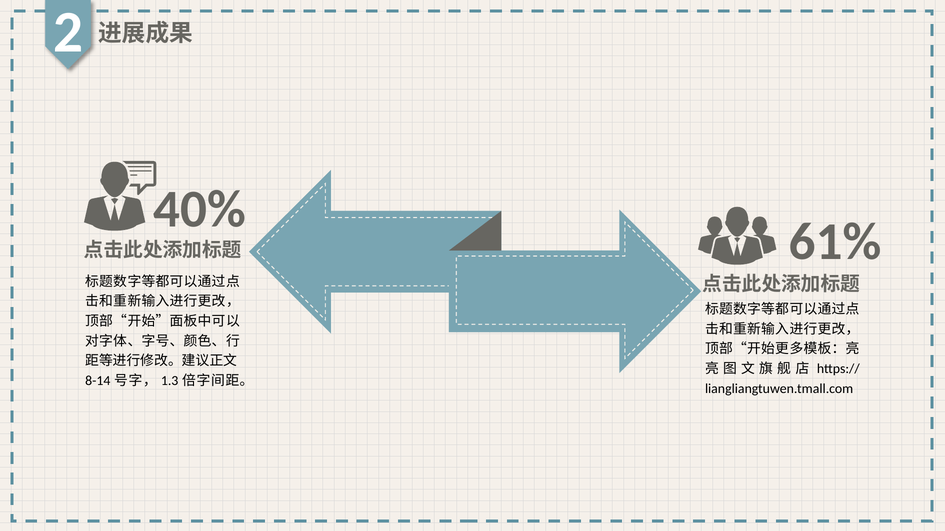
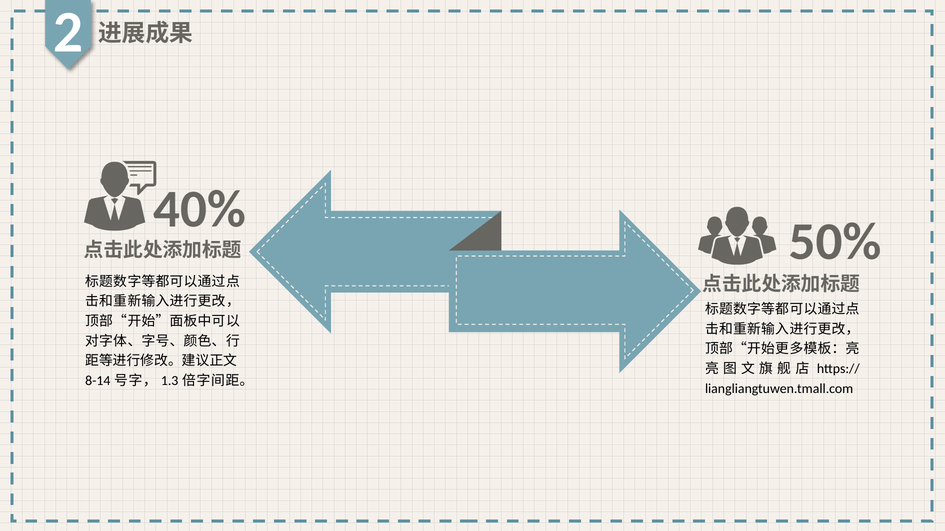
61%: 61% -> 50% (835, 242)
